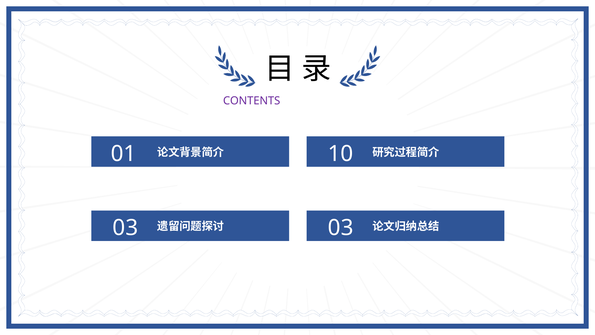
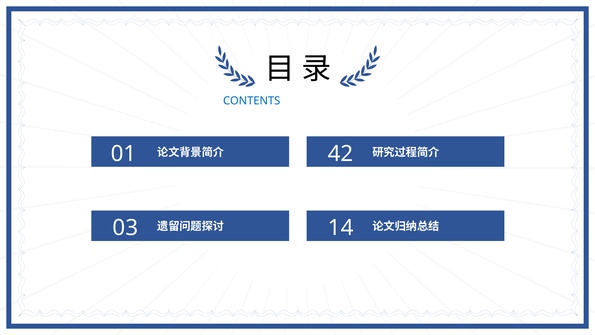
CONTENTS colour: purple -> blue (252, 101)
10: 10 -> 42 (340, 154)
03: 03 -> 14 (341, 228)
